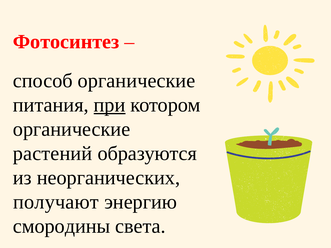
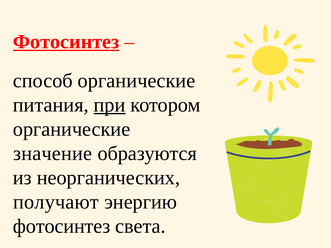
Фотосинтез underline: none -> present (66, 42)
растений: растений -> значение (53, 154)
смородины: смородины -> фотосинтез (62, 226)
